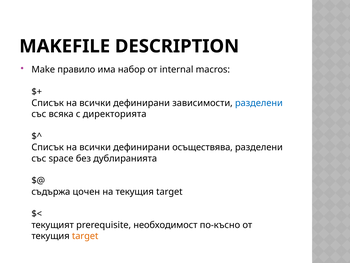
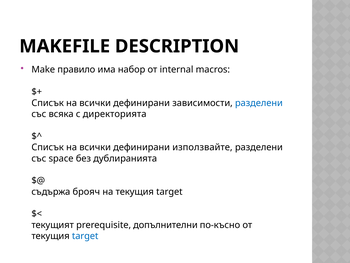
осъществява: осъществява -> използвайте (202, 147)
цочен: цочен -> брояч (86, 191)
необходимост: необходимост -> допълнителни (165, 225)
target colour: orange -> blue (85, 236)
